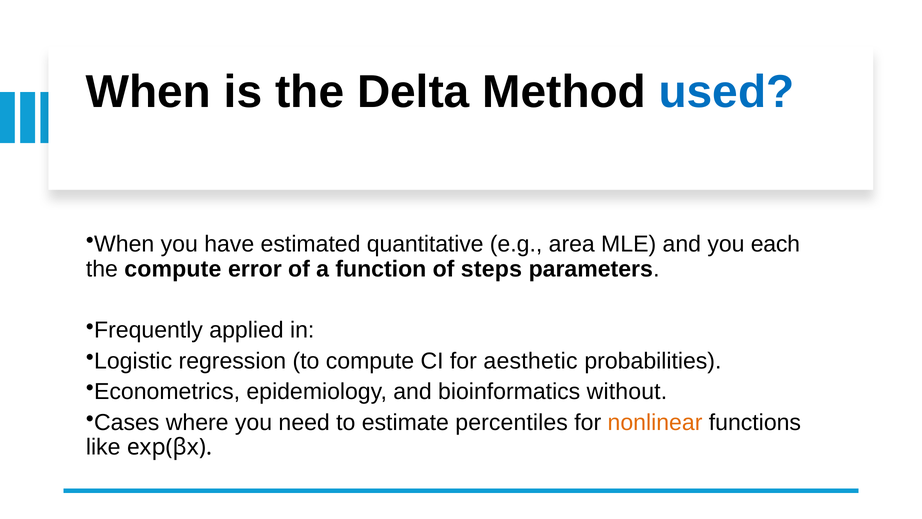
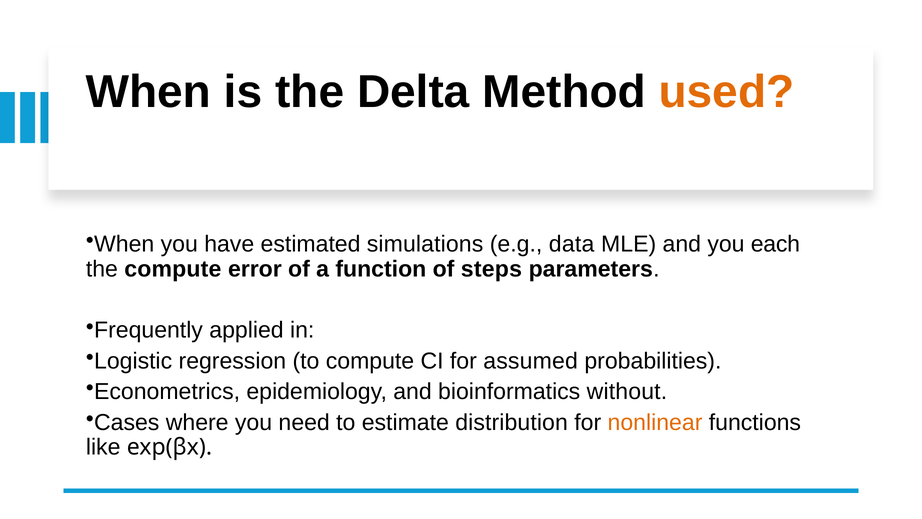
used colour: blue -> orange (727, 92)
quantitative: quantitative -> simulations (425, 244)
area: area -> data (572, 244)
aesthetic: aesthetic -> assumed (531, 361)
percentiles: percentiles -> distribution (512, 422)
